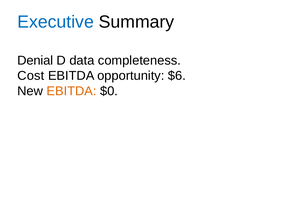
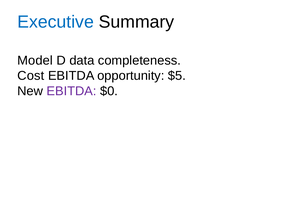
Denial: Denial -> Model (35, 61)
$6: $6 -> $5 (177, 76)
EBITDA colour: orange -> purple (72, 91)
